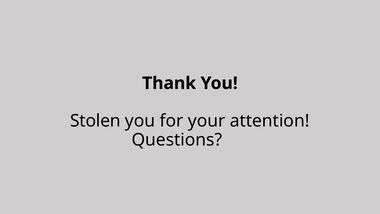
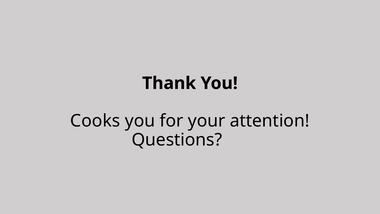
Stolen: Stolen -> Cooks (95, 121)
